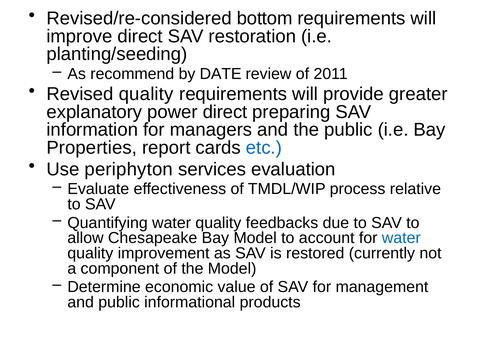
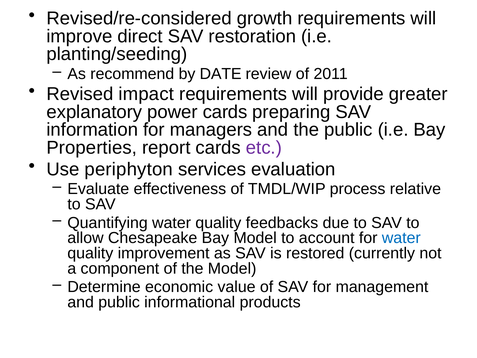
bottom: bottom -> growth (265, 18)
Revised quality: quality -> impact (146, 94)
power direct: direct -> cards (225, 112)
etc colour: blue -> purple (264, 148)
